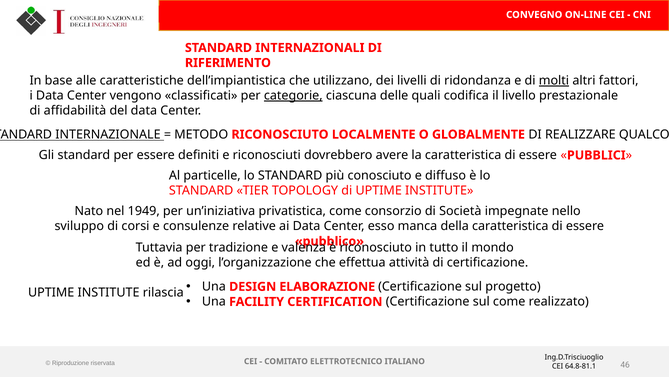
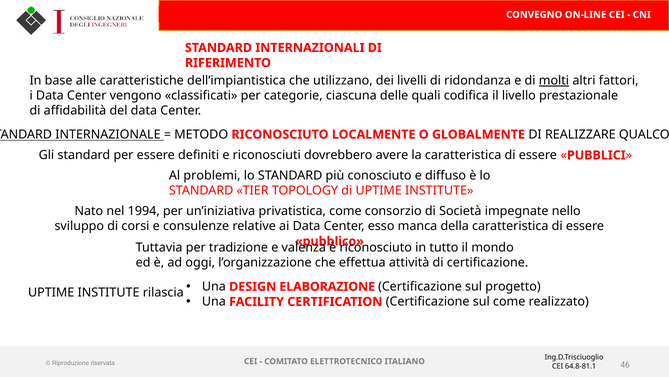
categorie underline: present -> none (293, 96)
particelle: particelle -> problemi (212, 175)
1949: 1949 -> 1994 (144, 211)
